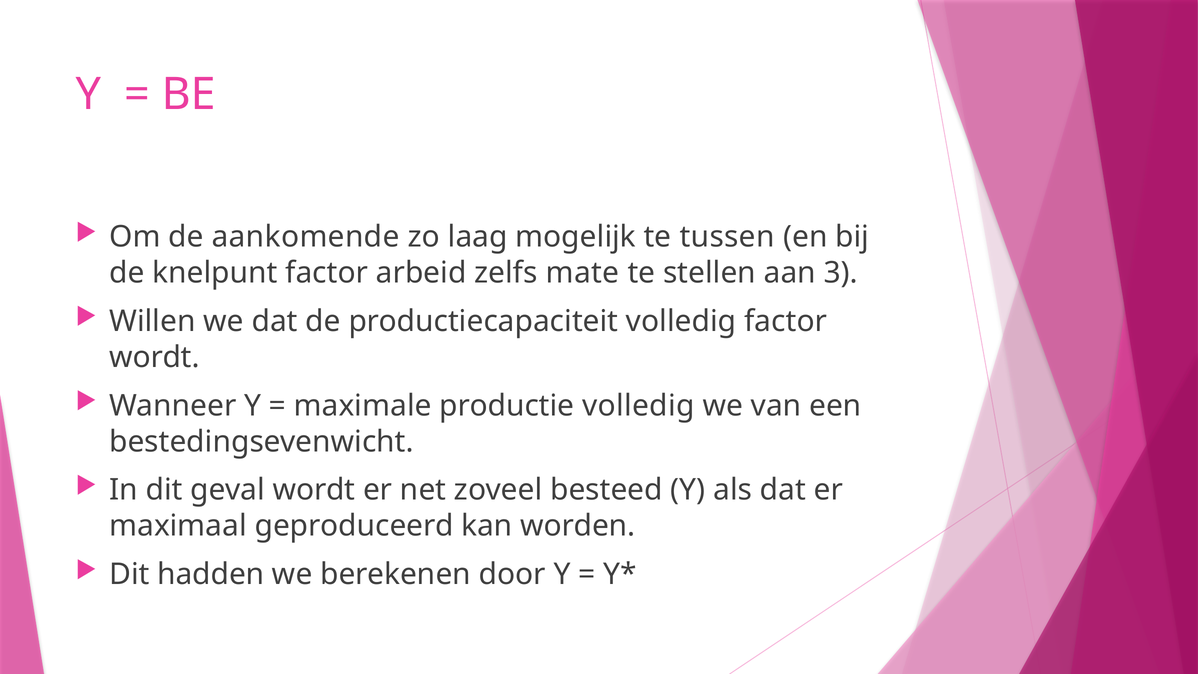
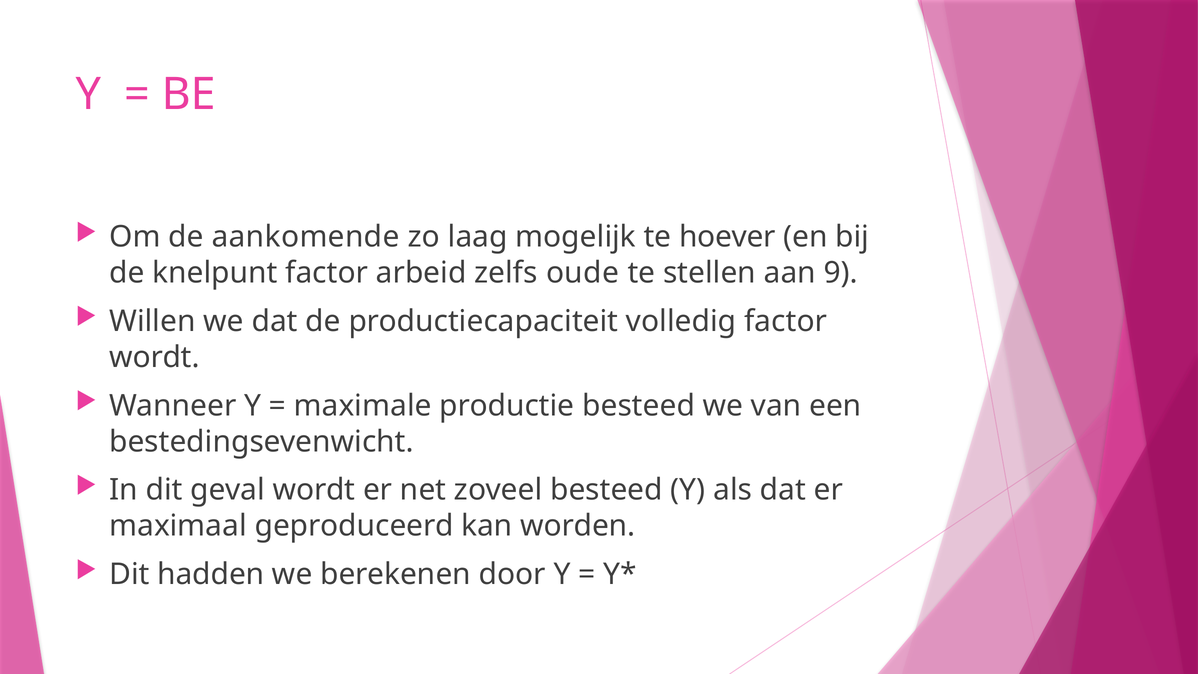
tussen: tussen -> hoever (727, 237)
mate: mate -> oude (582, 273)
3: 3 -> 9 (841, 273)
productie volledig: volledig -> besteed (639, 406)
